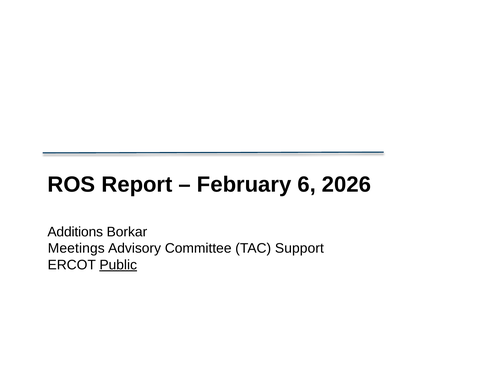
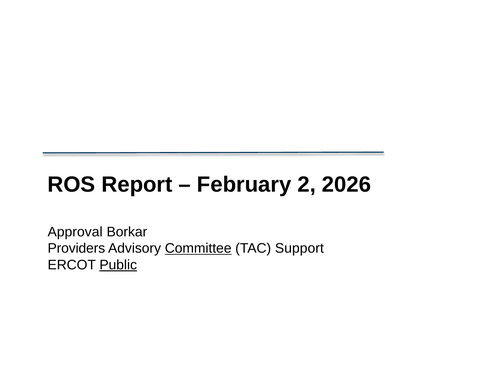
6: 6 -> 2 (307, 184)
Additions: Additions -> Approval (75, 232)
Meetings: Meetings -> Providers (76, 248)
Committee underline: none -> present (198, 248)
